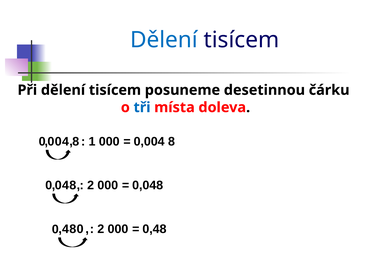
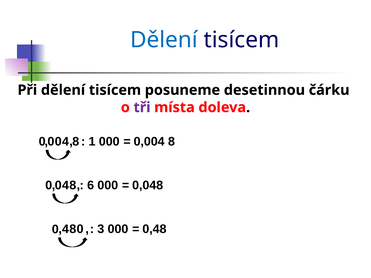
tři colour: blue -> purple (142, 107)
2: 2 -> 6 (91, 185)
2: 2 -> 3 (101, 229)
